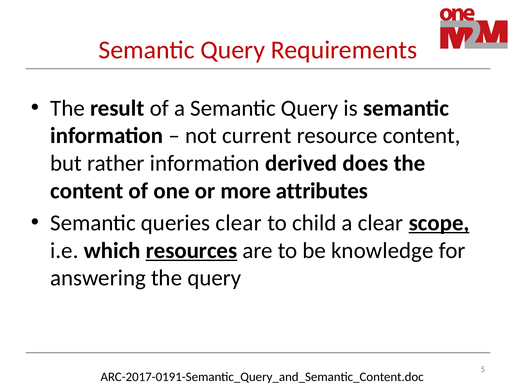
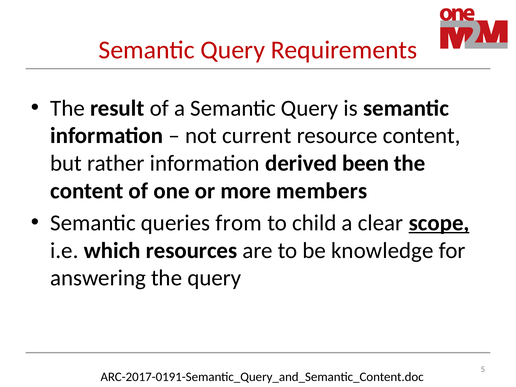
does: does -> been (366, 163)
attributes: attributes -> members (322, 191)
queries clear: clear -> from (239, 223)
resources underline: present -> none (192, 250)
